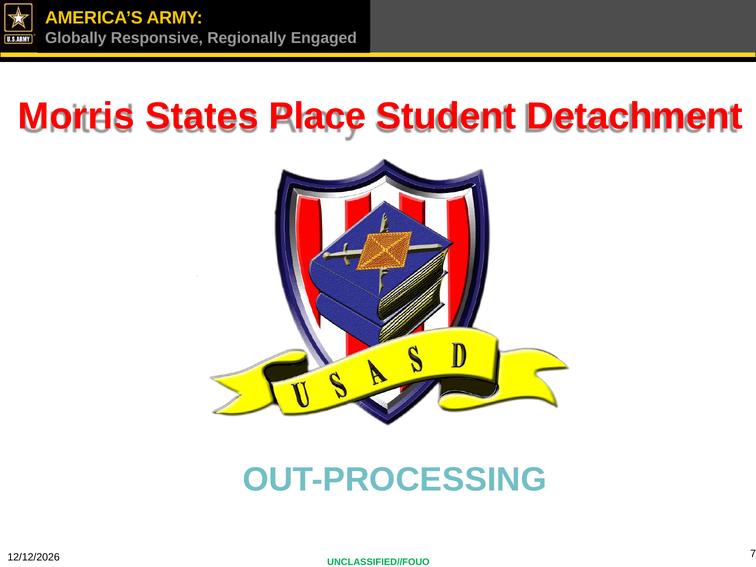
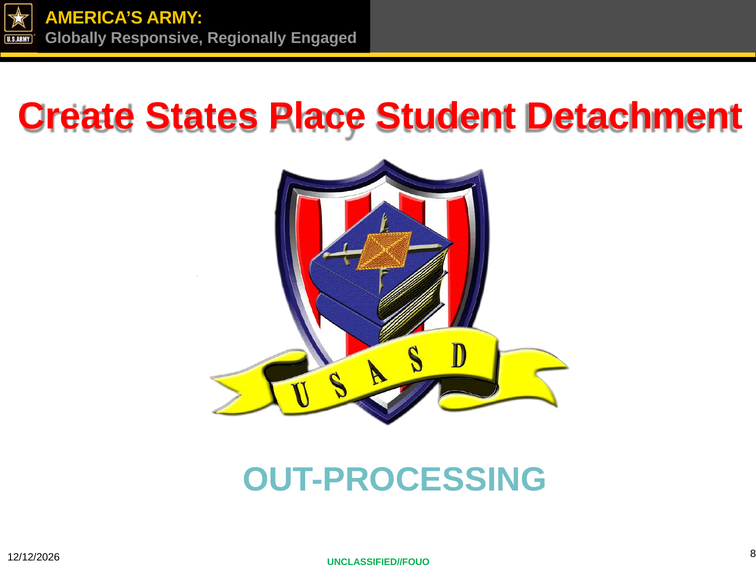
Morris: Morris -> Create (77, 116)
7: 7 -> 8 (753, 554)
